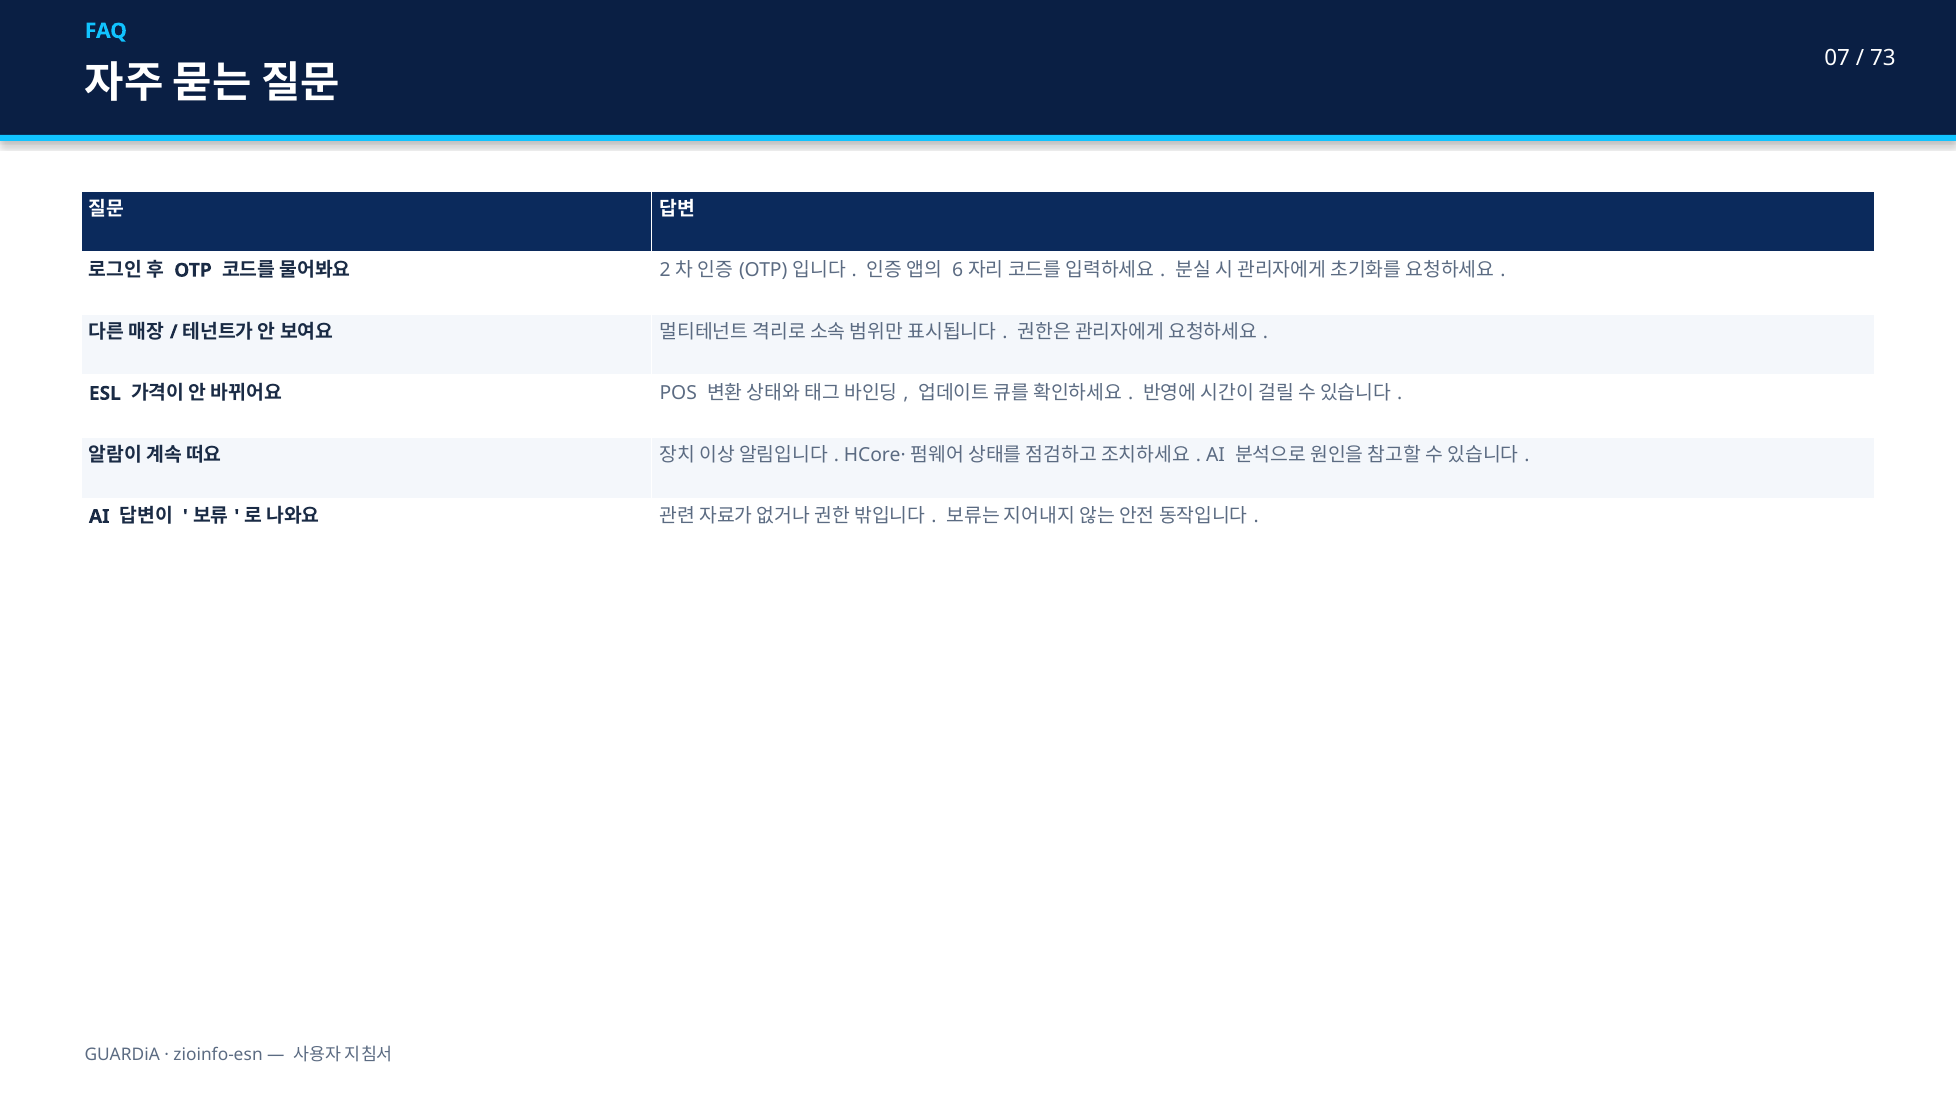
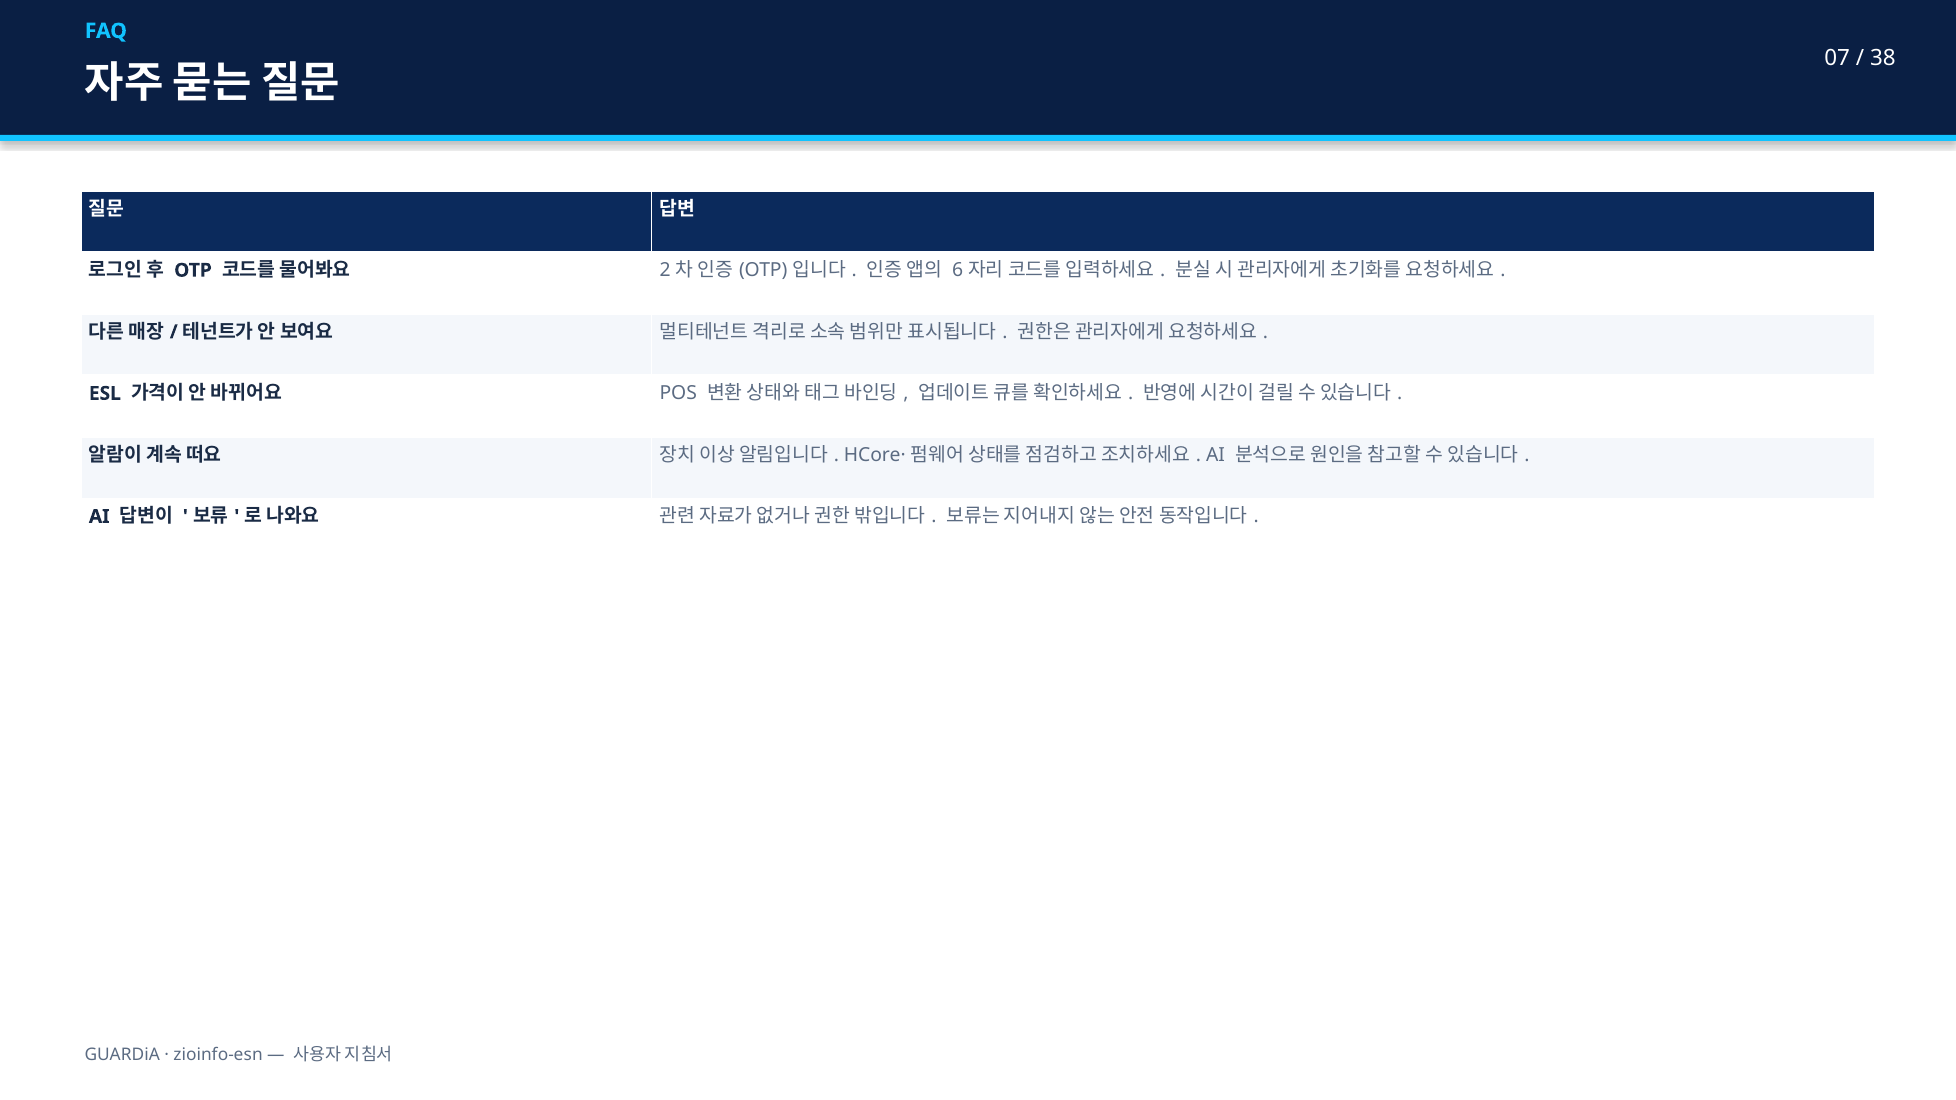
73: 73 -> 38 (1883, 58)
